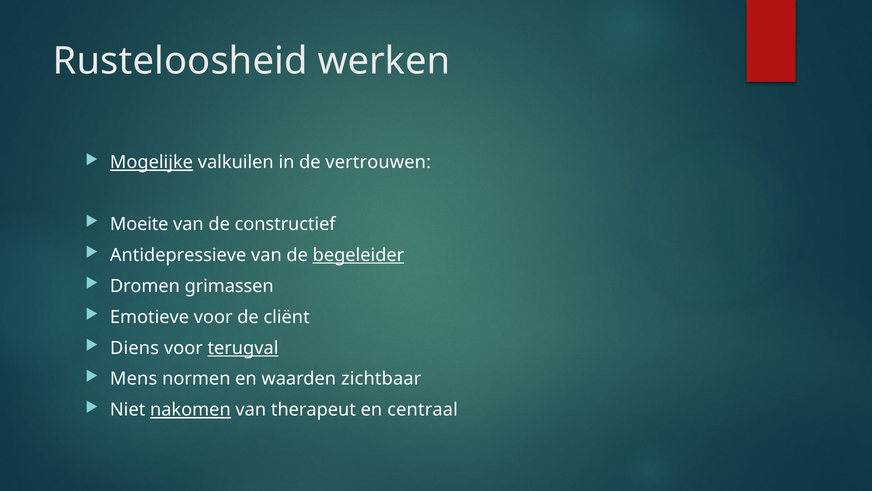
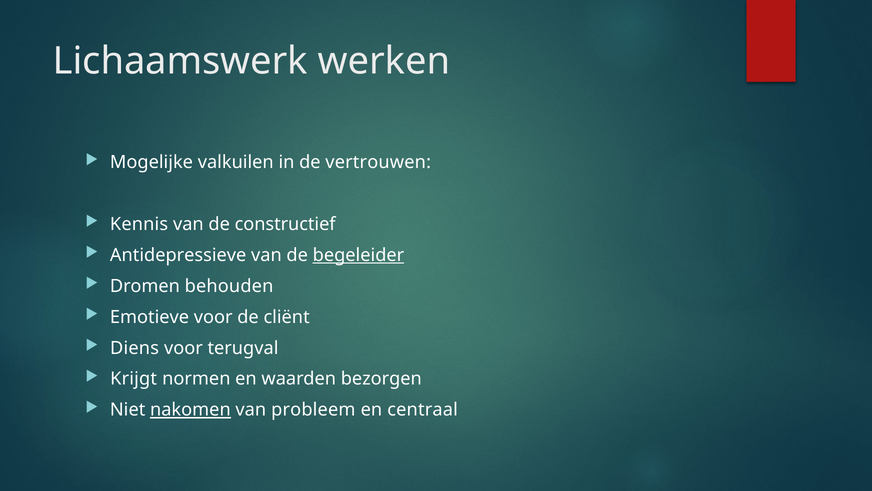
Rusteloosheid: Rusteloosheid -> Lichaamswerk (180, 61)
Mogelijke underline: present -> none (151, 162)
Moeite: Moeite -> Kennis (139, 224)
grimassen: grimassen -> behouden (229, 286)
terugval underline: present -> none (243, 348)
Mens: Mens -> Krijgt (134, 379)
zichtbaar: zichtbaar -> bezorgen (381, 379)
therapeut: therapeut -> probleem (313, 409)
